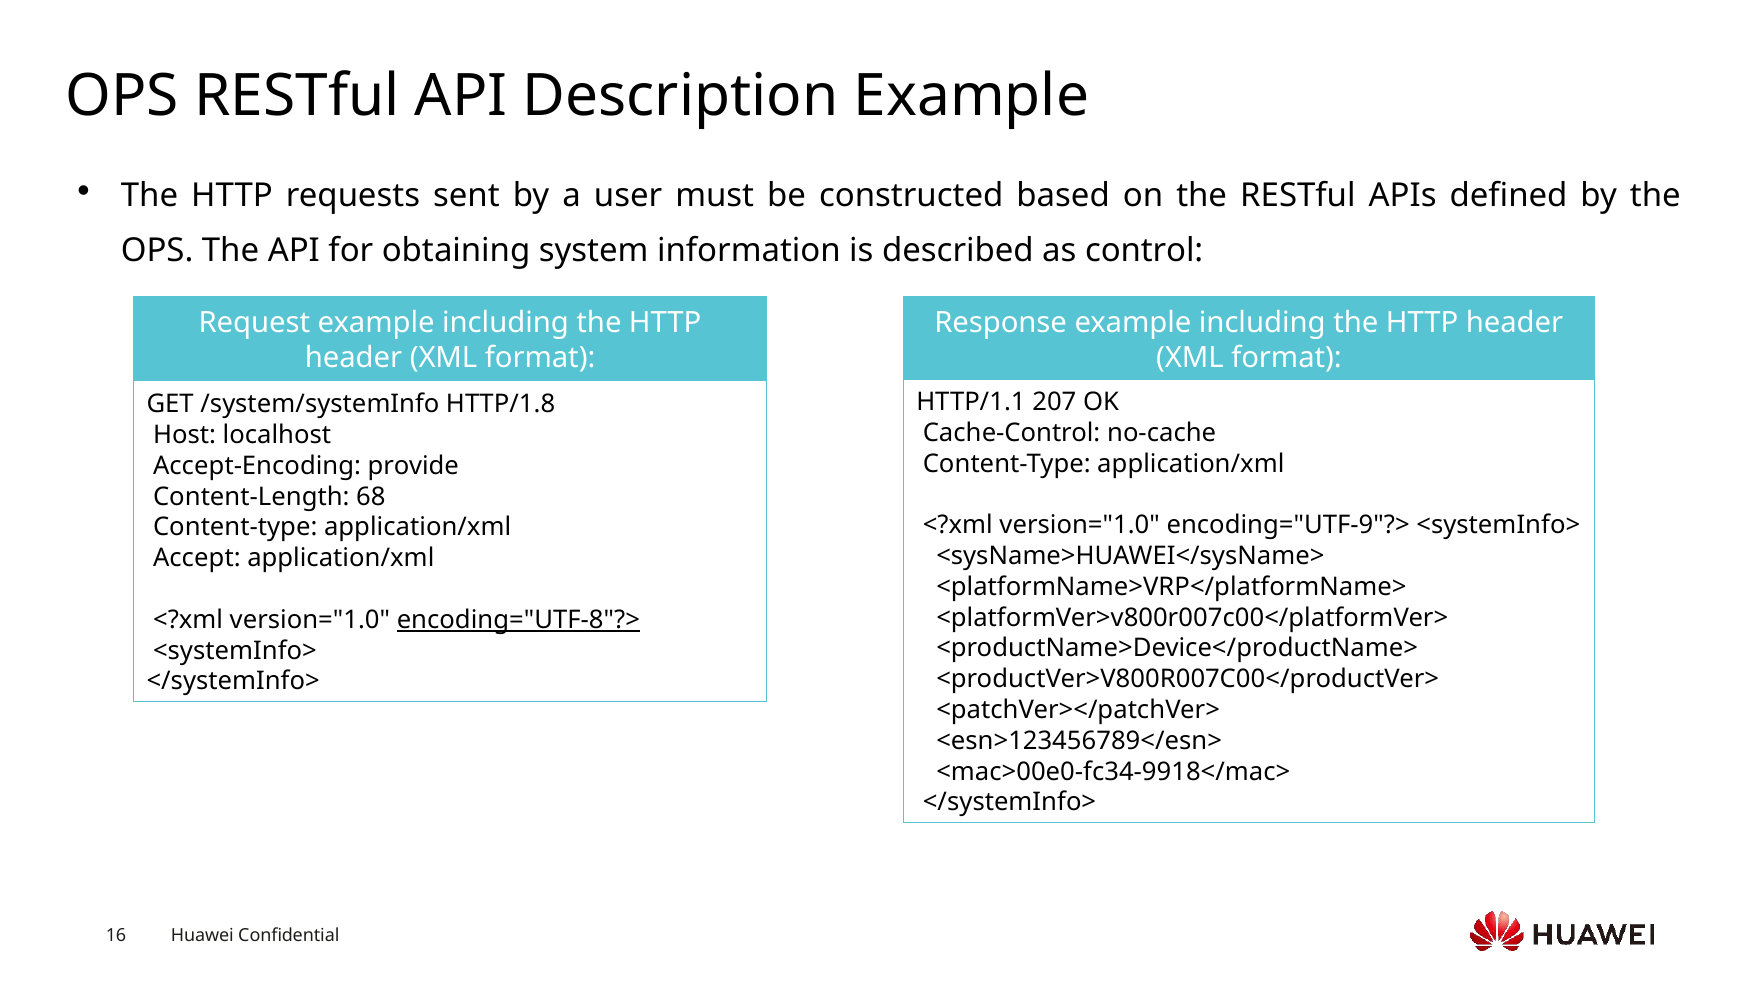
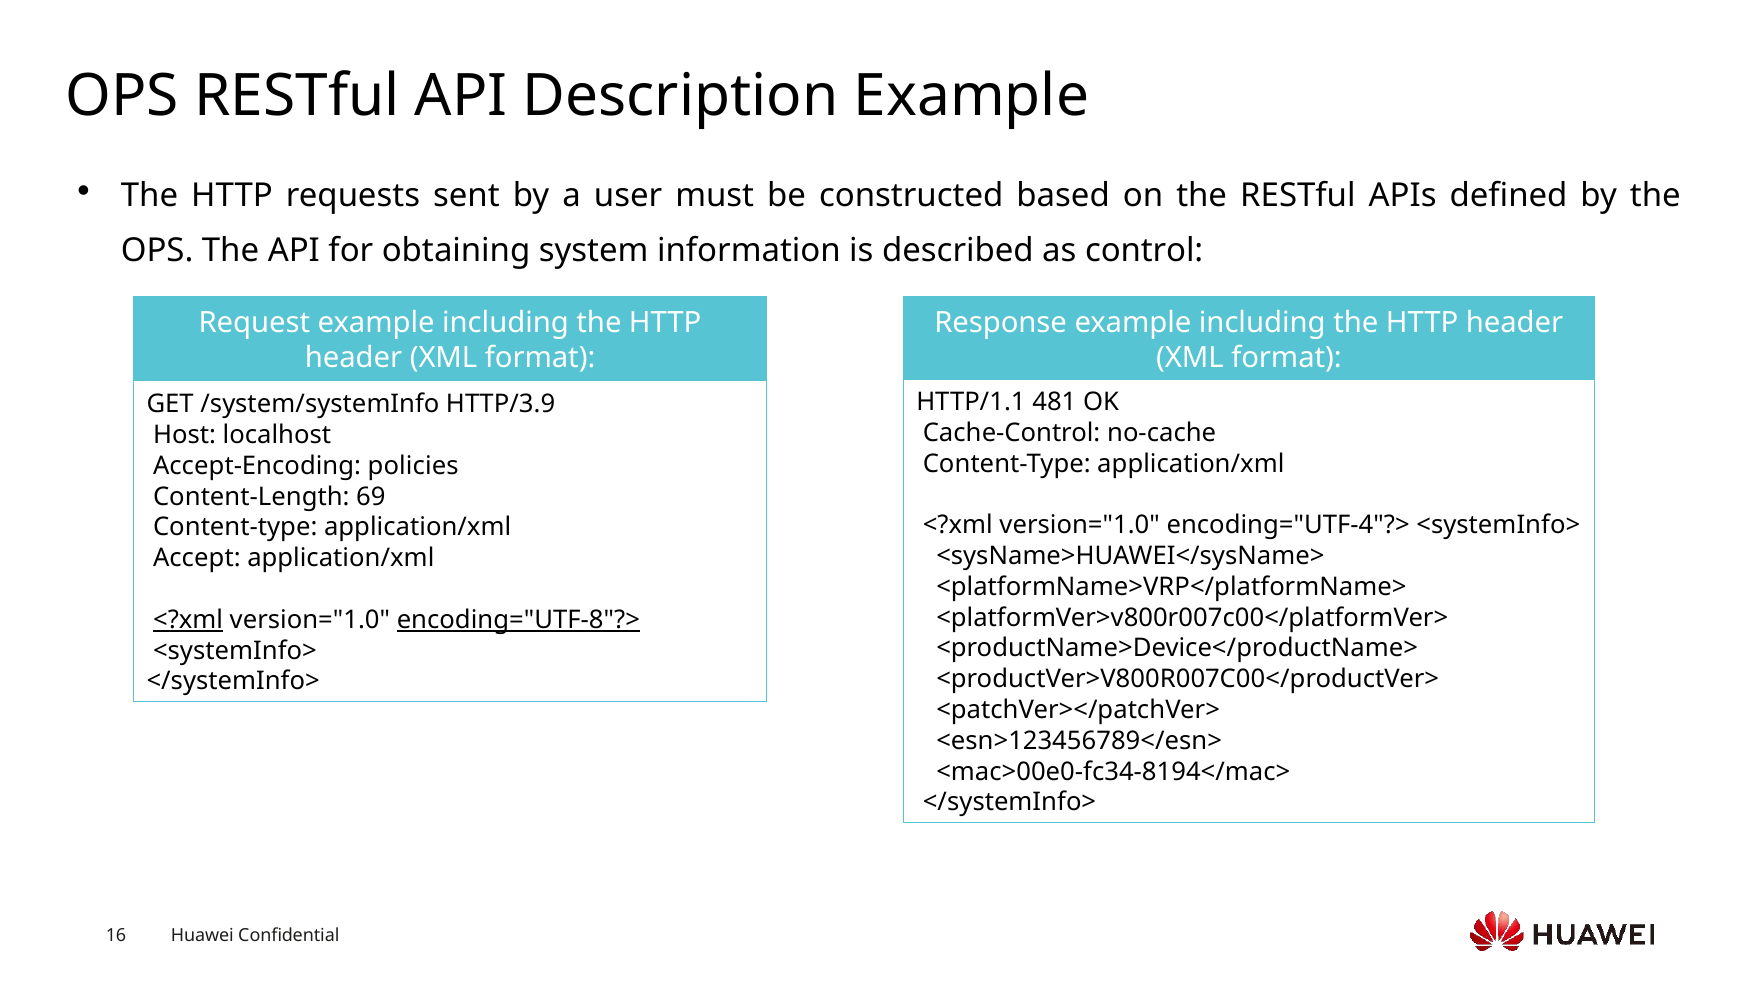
207: 207 -> 481 (1054, 402)
HTTP/1.8: HTTP/1.8 -> HTTP/3.9 (501, 404)
provide: provide -> policies (413, 466)
68: 68 -> 69 (371, 497)
encoding="UTF-9"?>: encoding="UTF-9"?> -> encoding="UTF-4"?> (1288, 525)
<?xml underline: none -> present (188, 620)
<mac>00e0-fc34-9918</mac>: <mac>00e0-fc34-9918</mac> -> <mac>00e0-fc34-8194</mac> (1113, 771)
